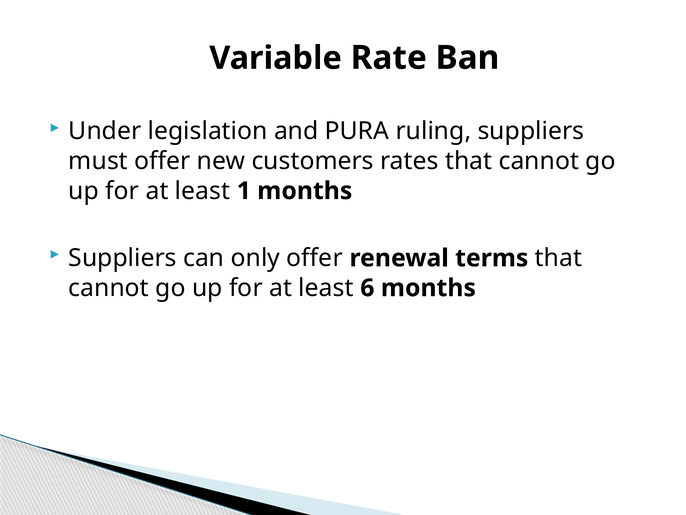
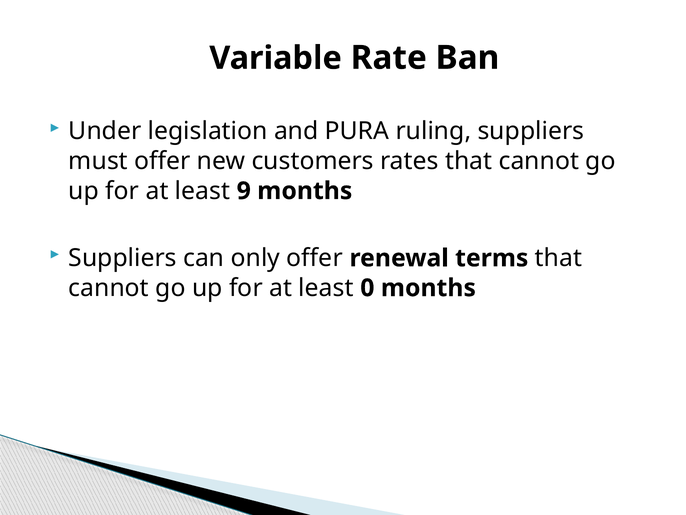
1: 1 -> 9 (244, 191)
6: 6 -> 0 (367, 288)
